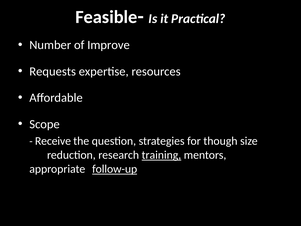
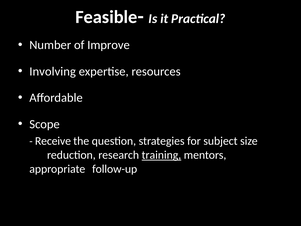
Requests: Requests -> Involving (53, 71)
though: though -> subject (220, 141)
follow-up underline: present -> none (115, 169)
